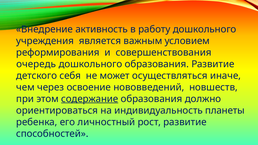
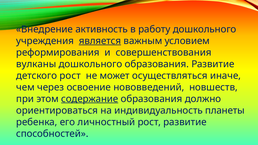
является underline: none -> present (100, 41)
очередь: очередь -> вулканы (36, 64)
детского себя: себя -> рост (70, 76)
